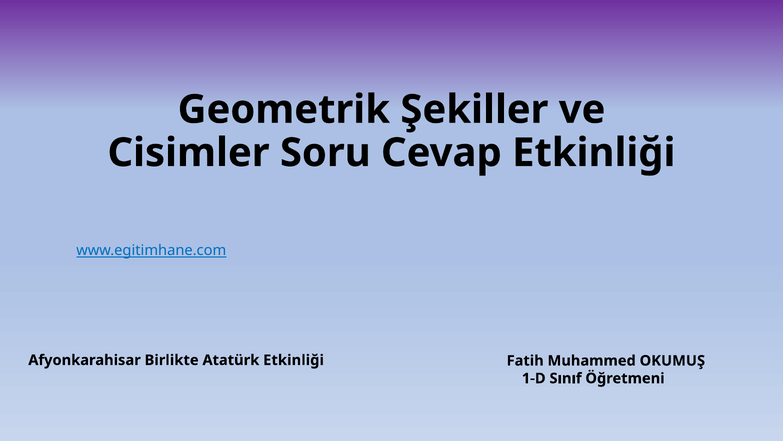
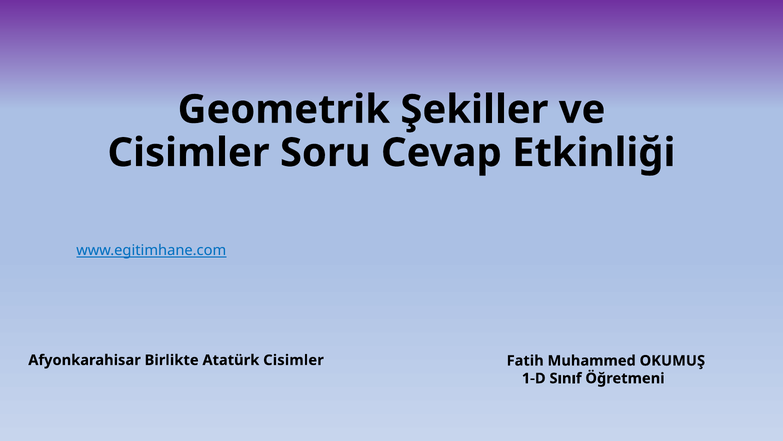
Atatürk Etkinliği: Etkinliği -> Cisimler (294, 360)
